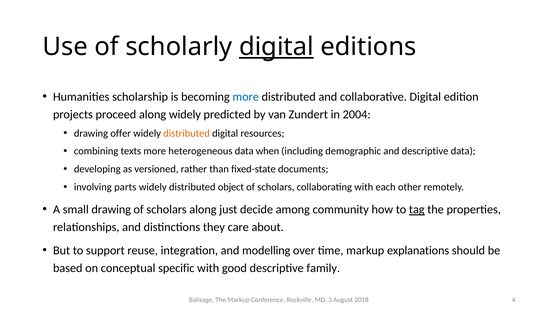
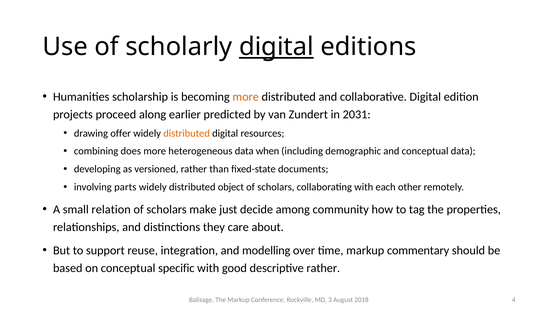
more colour: blue -> orange (246, 97)
along widely: widely -> earlier (185, 114)
2004: 2004 -> 2031 (357, 114)
texts: texts -> does (131, 151)
and descriptive: descriptive -> conceptual (425, 151)
small drawing: drawing -> relation (111, 210)
scholars along: along -> make (203, 210)
tag underline: present -> none (417, 210)
explanations: explanations -> commentary (418, 250)
descriptive family: family -> rather (323, 268)
